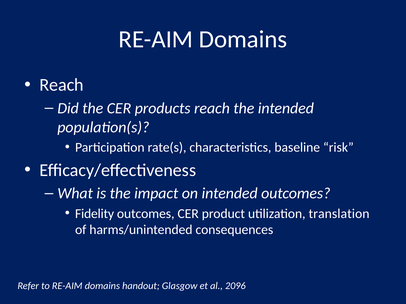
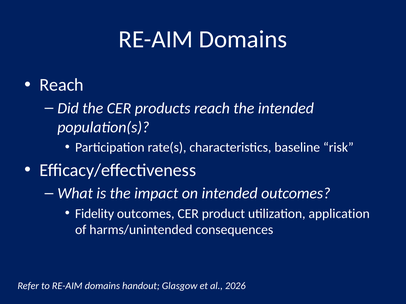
translation: translation -> application (339, 214)
2096: 2096 -> 2026 (235, 286)
